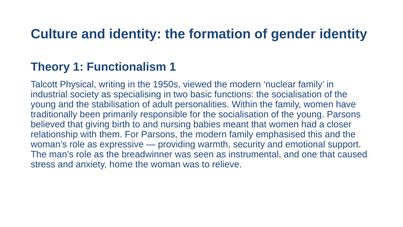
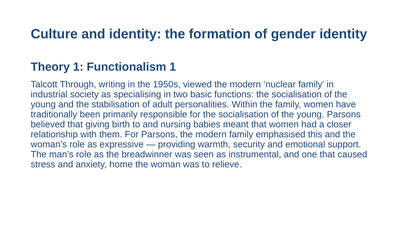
Physical: Physical -> Through (78, 84)
